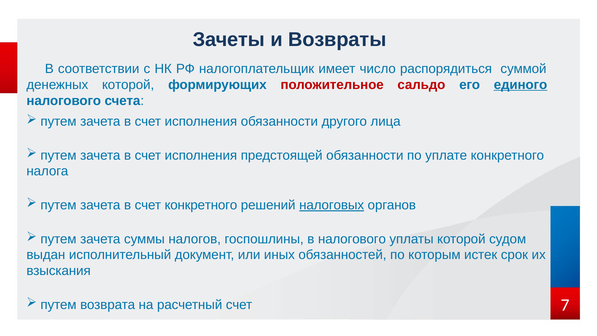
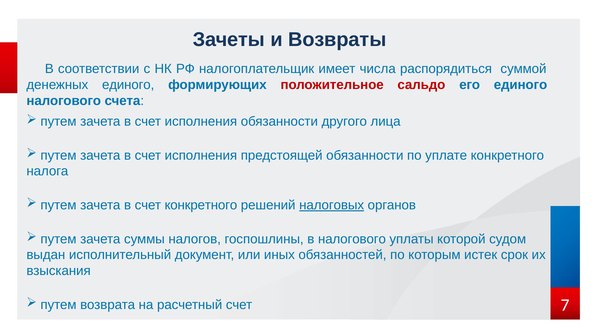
число: число -> числа (378, 69)
денежных которой: которой -> единого (128, 85)
единого underline: present -> none (520, 85)
